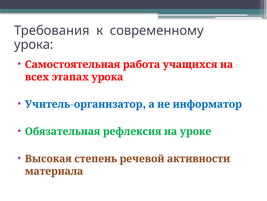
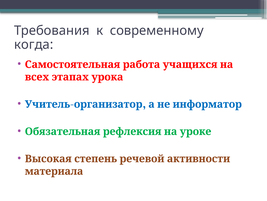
урока: урока -> когда (34, 44)
